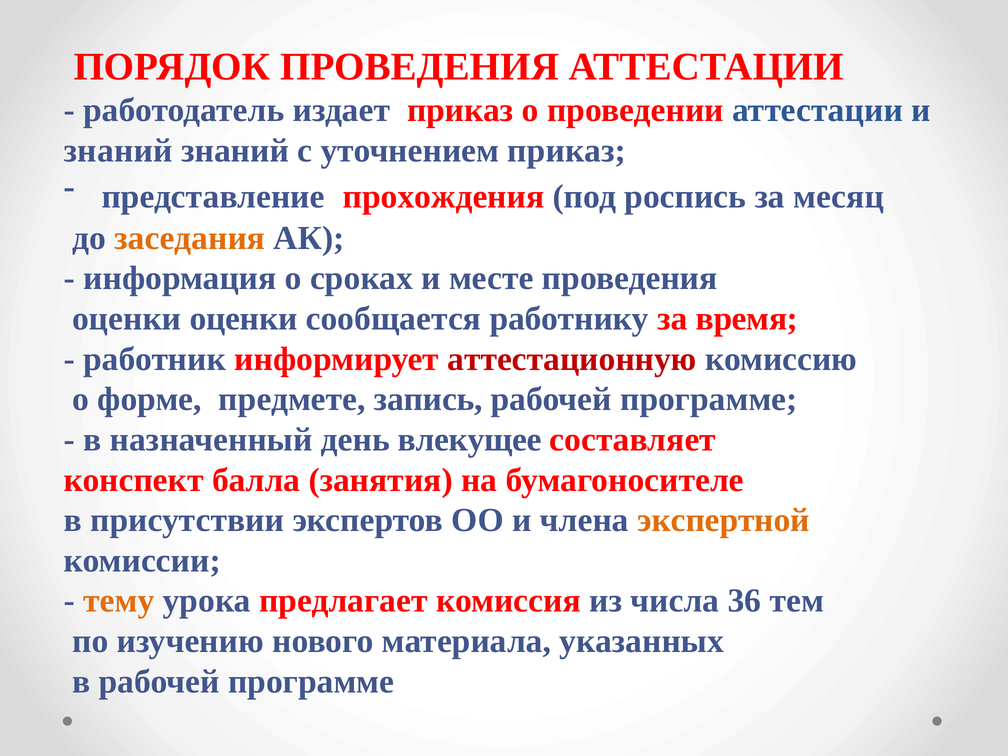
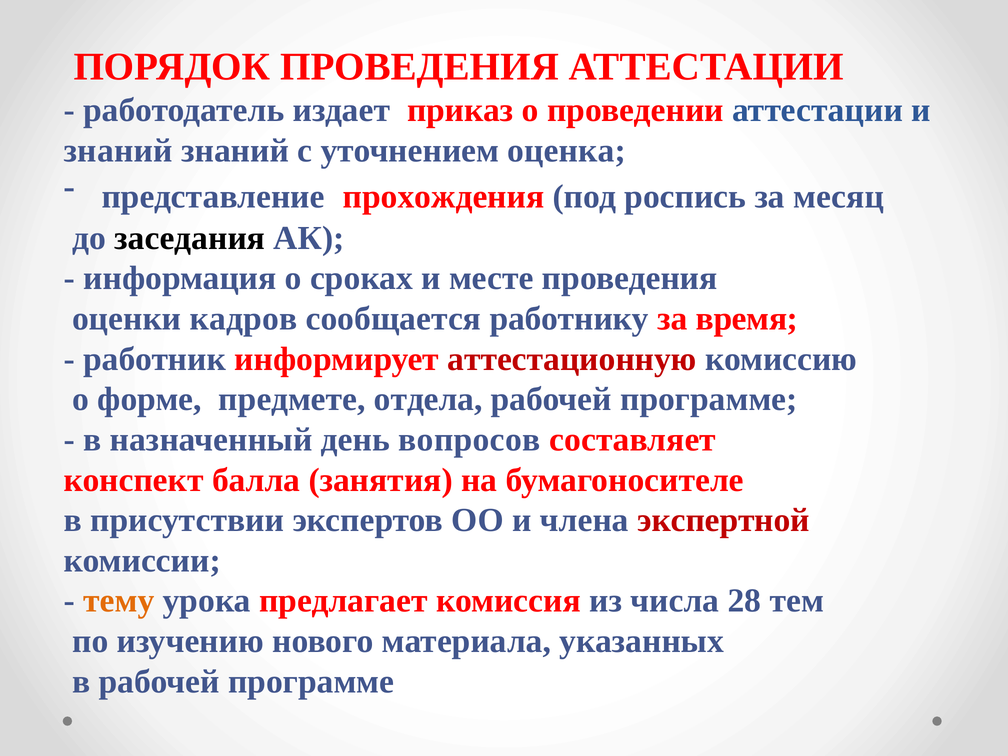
уточнением приказ: приказ -> оценка (567, 151)
заседания colour: orange -> black (190, 238)
оценки оценки: оценки -> кадров (243, 319)
запись: запись -> отдела (428, 399)
влекущее: влекущее -> вопросов (469, 440)
экспертной colour: orange -> red (723, 520)
36: 36 -> 28 (744, 601)
